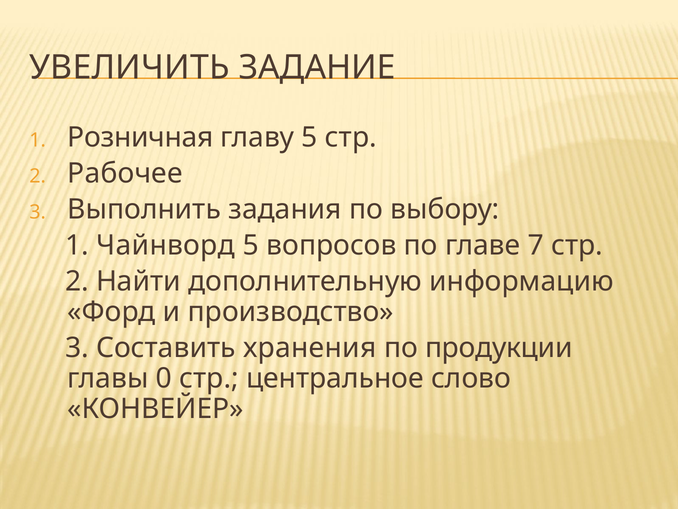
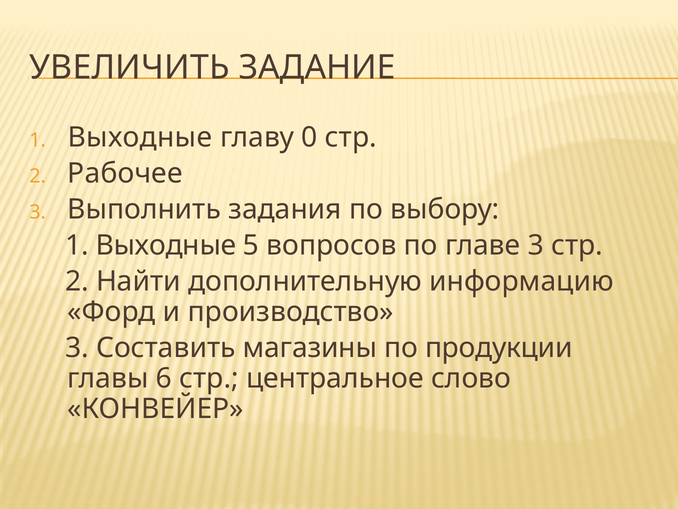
Розничная: Розничная -> Выходные (140, 137)
главу 5: 5 -> 0 (310, 137)
Чайнворд: Чайнворд -> Выходные (166, 245)
главе 7: 7 -> 3 (536, 245)
хранения: хранения -> магазины (310, 348)
0: 0 -> 6 (164, 378)
